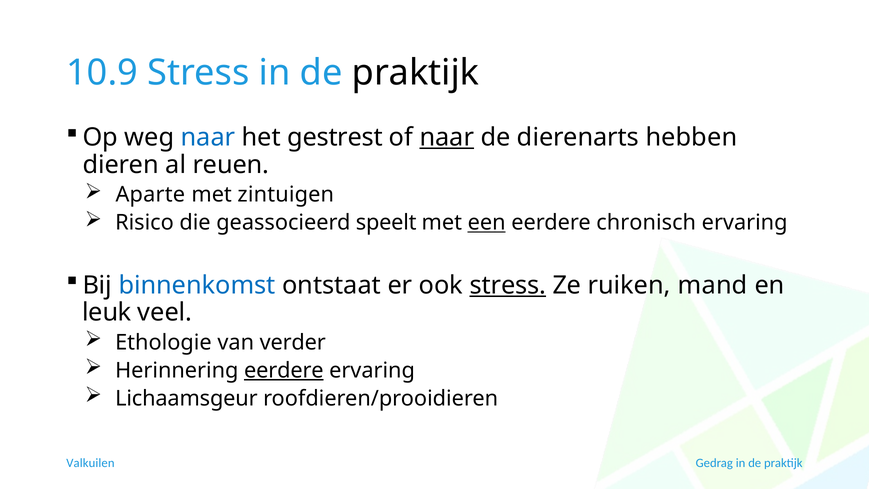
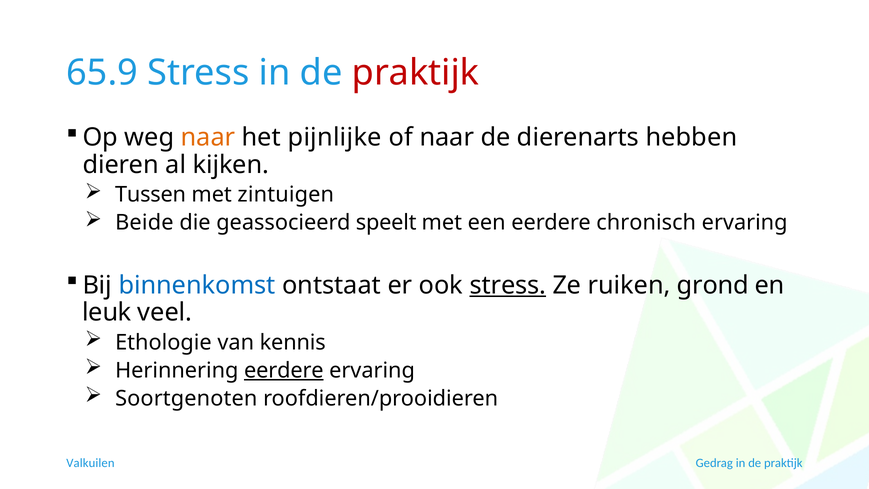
10.9: 10.9 -> 65.9 (102, 73)
praktijk colour: black -> red (416, 73)
naar colour: blue -> orange (208, 137)
gestrest: gestrest -> pijnlijke (335, 137)
naar underline: present -> none (447, 137)
reuen: reuen -> kijken (231, 165)
Aparte: Aparte -> Tussen (151, 195)
Risico: Risico -> Beide (144, 223)
een underline: present -> none (487, 223)
mand: mand -> grond (713, 285)
verder: verder -> kennis (293, 342)
Lichaamsgeur: Lichaamsgeur -> Soortgenoten (186, 398)
